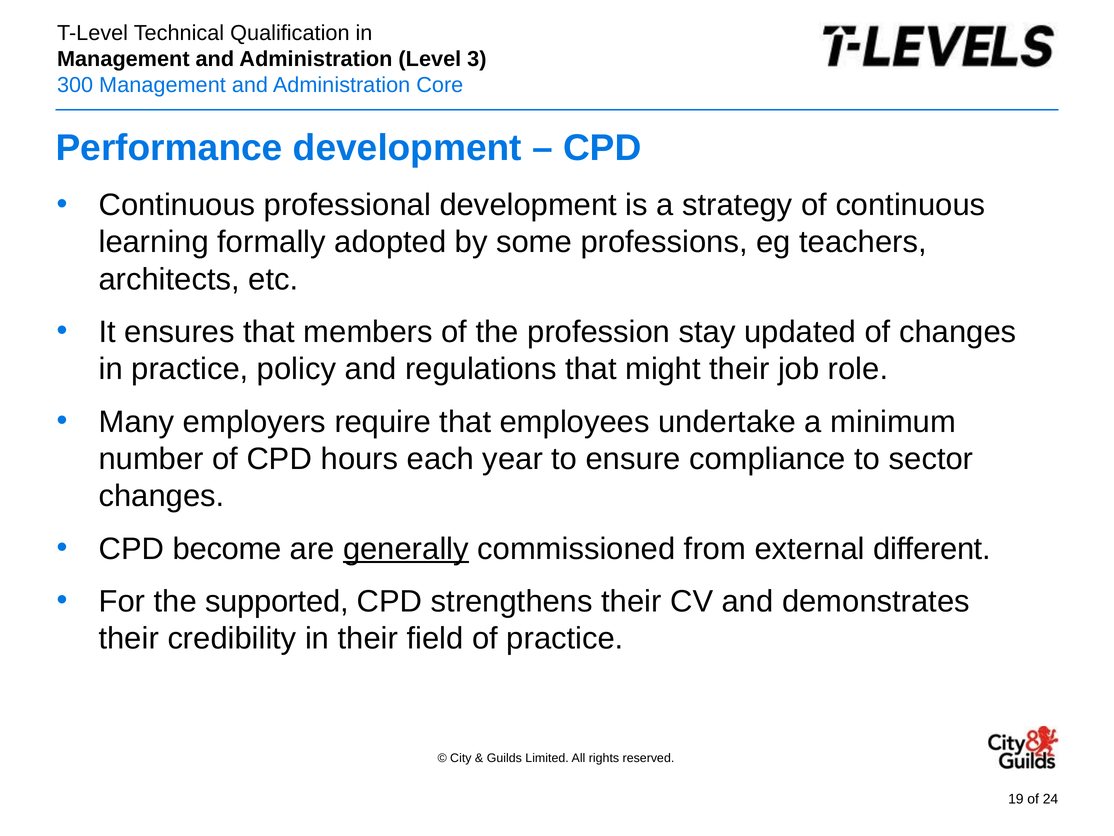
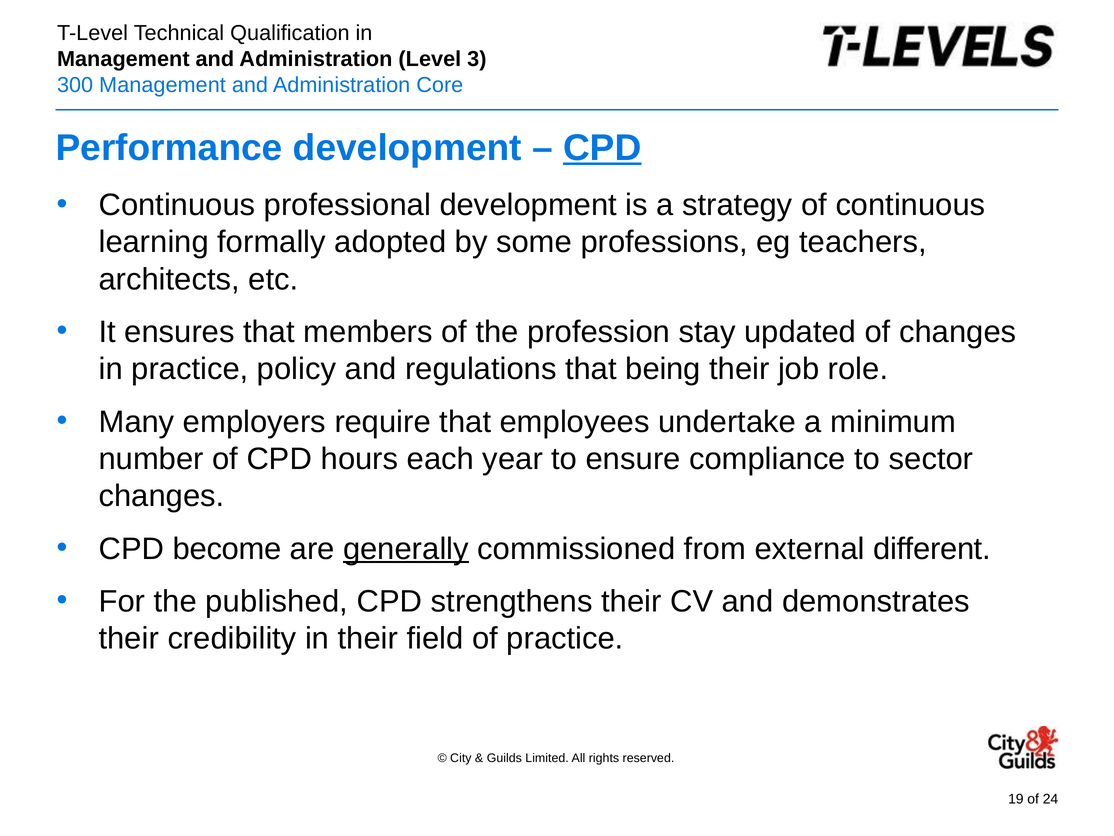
CPD underline: none -> present (602, 148)
might: might -> being (663, 369)
supported: supported -> published (277, 601)
